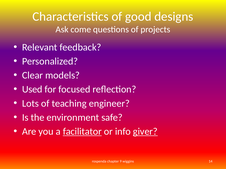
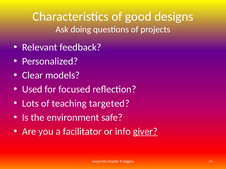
come: come -> doing (81, 29)
engineer: engineer -> targeted (109, 104)
facilitator underline: present -> none (82, 132)
